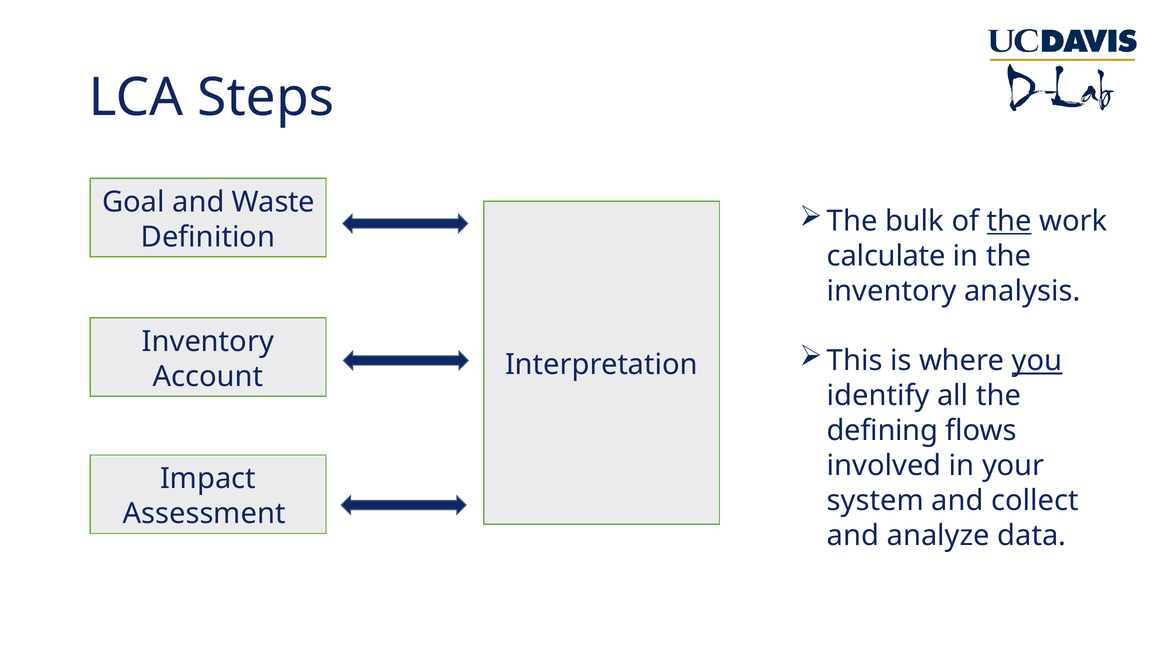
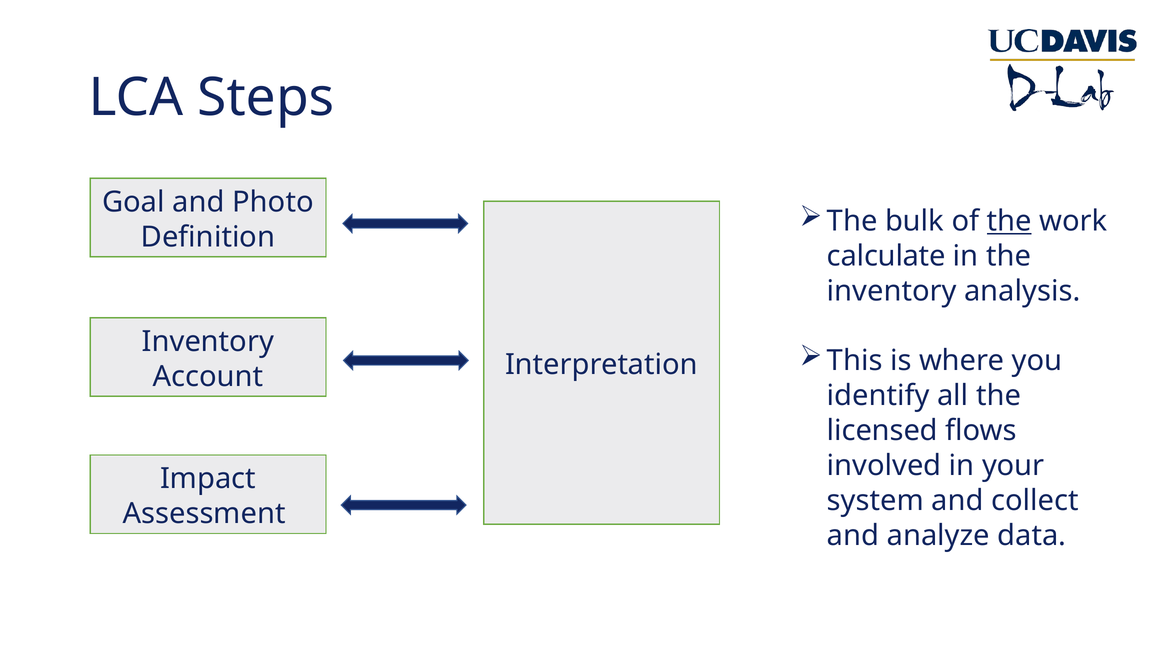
Waste: Waste -> Photo (273, 202)
you underline: present -> none (1037, 361)
defining: defining -> licensed (882, 431)
